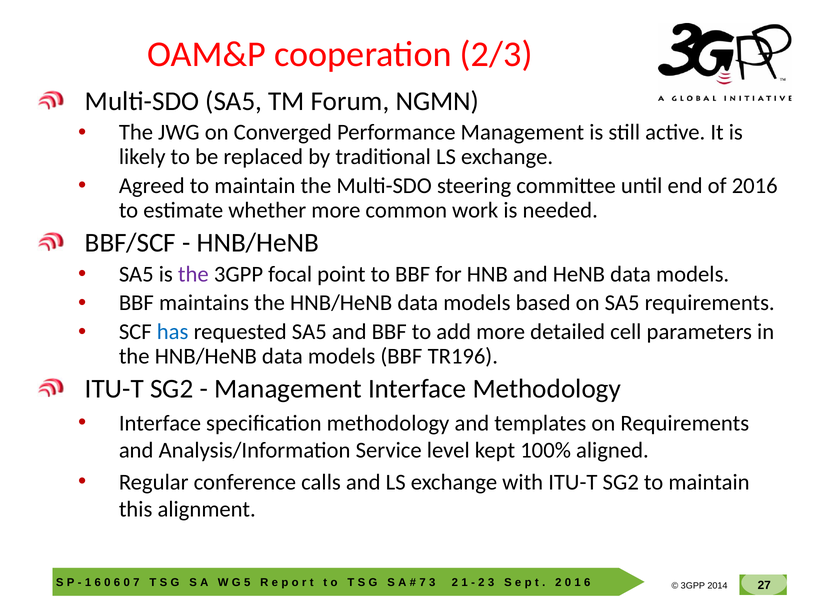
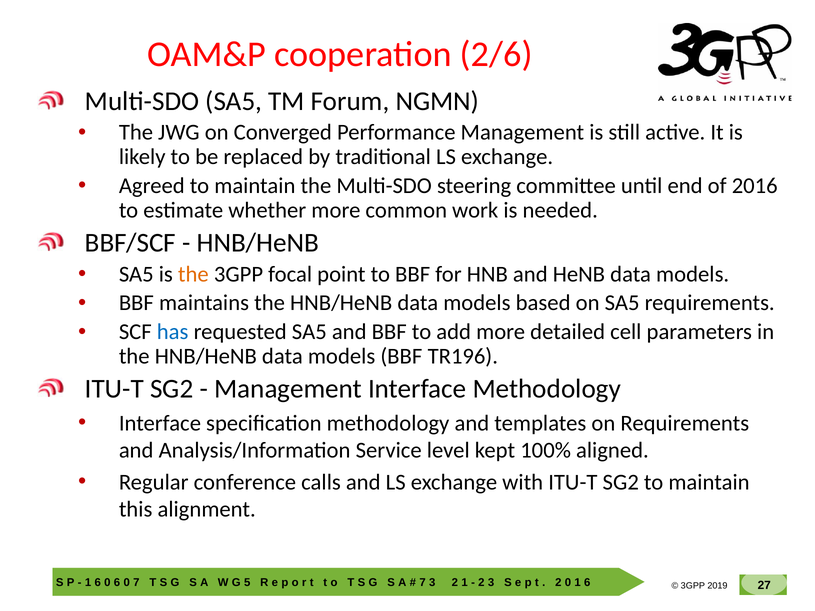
2/3: 2/3 -> 2/6 (496, 55)
the colour: purple -> orange (193, 274)
2014: 2014 -> 2019 (717, 586)
